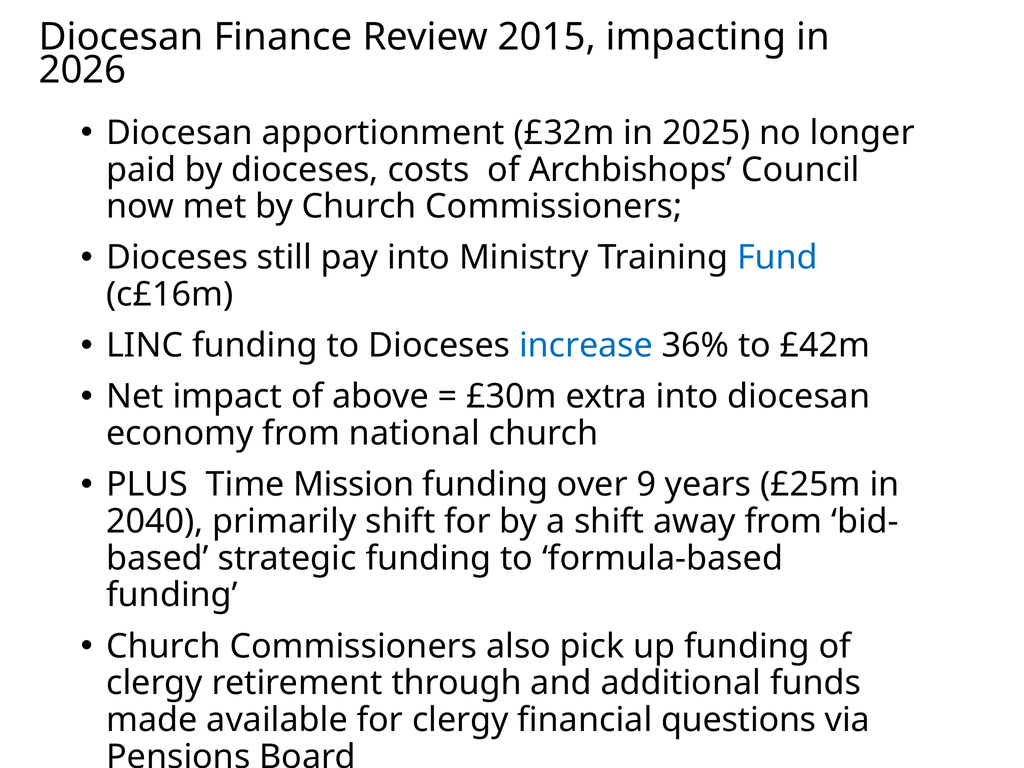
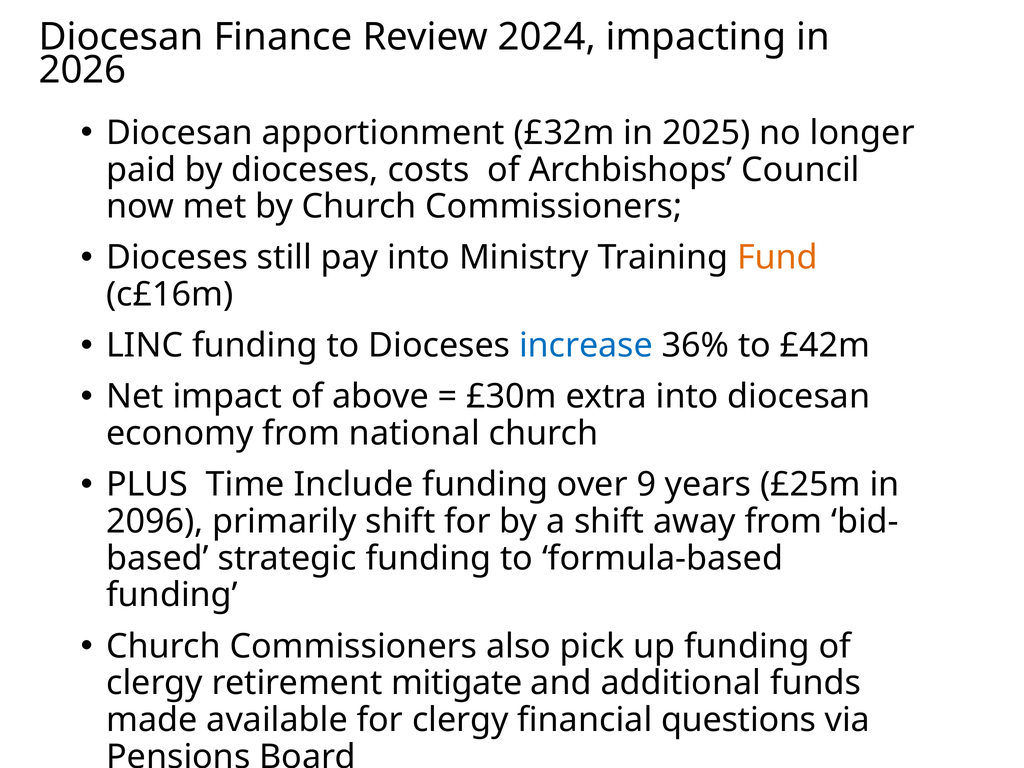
2015: 2015 -> 2024 (547, 37)
Fund colour: blue -> orange (778, 258)
Mission: Mission -> Include (354, 485)
2040: 2040 -> 2096 (155, 521)
through: through -> mitigate (457, 683)
